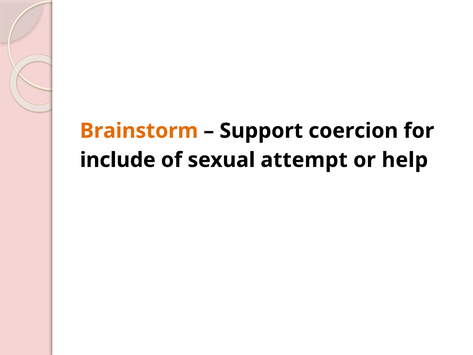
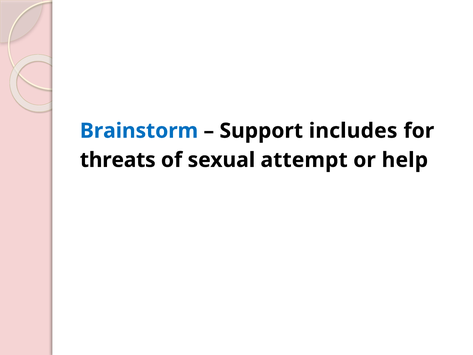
Brainstorm colour: orange -> blue (139, 131)
coercion: coercion -> includes (353, 131)
include: include -> threats (118, 160)
